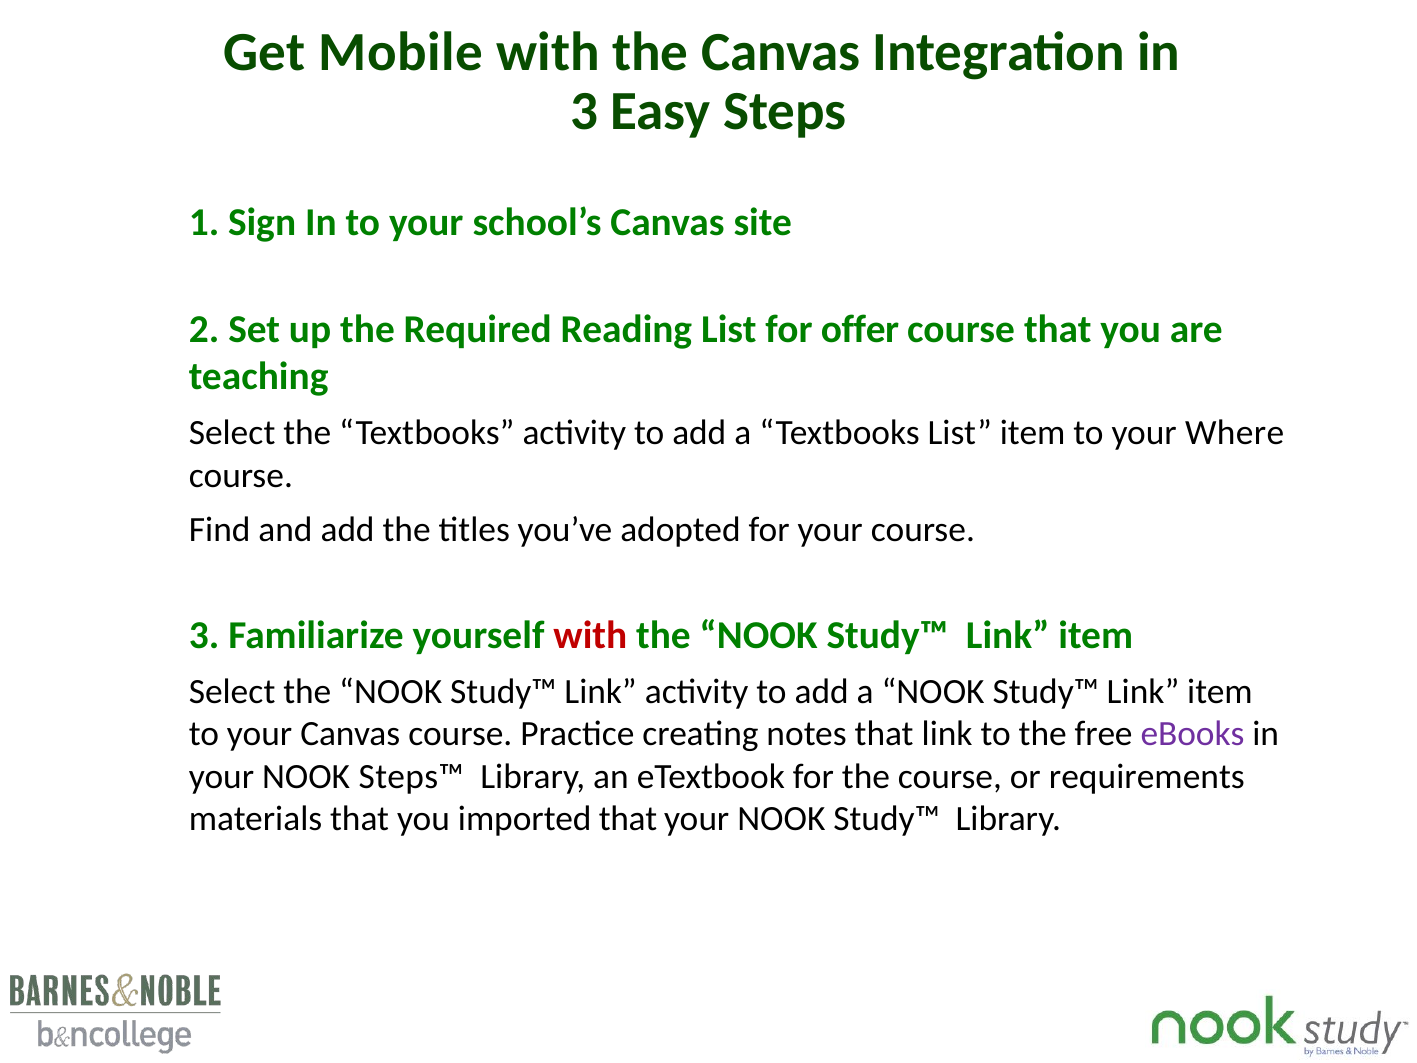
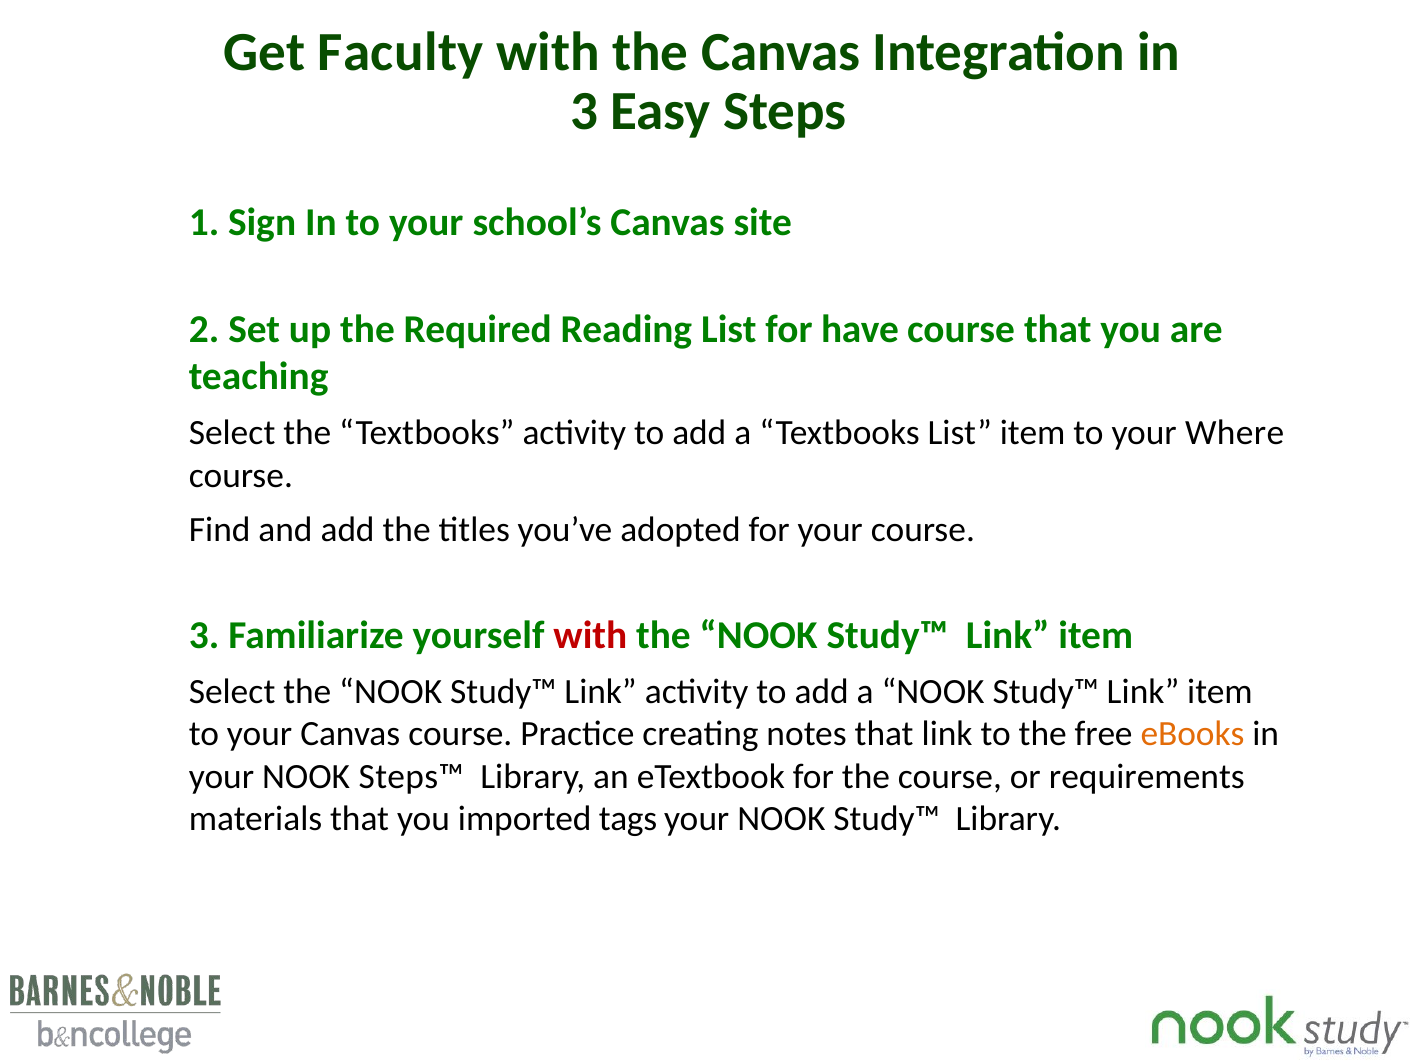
Mobile: Mobile -> Faculty (401, 52)
offer: offer -> have (860, 329)
eBooks colour: purple -> orange (1193, 734)
imported that: that -> tags (628, 819)
